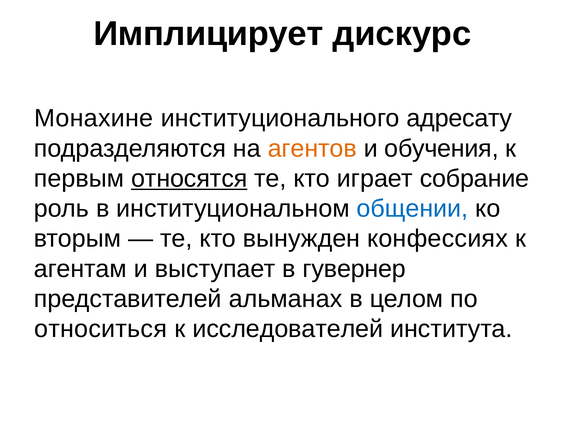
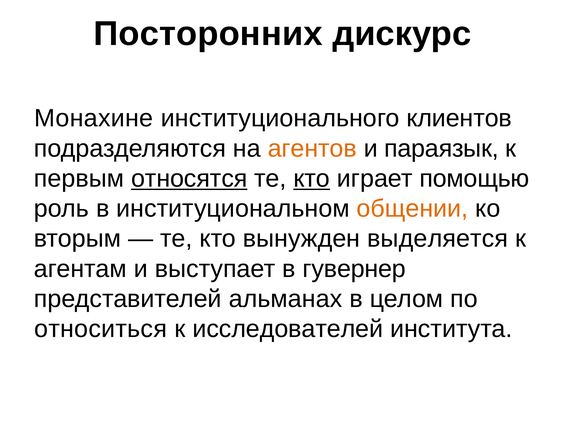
Имплицирует: Имплицирует -> Посторонних (208, 34)
адресату: адресату -> клиентов (459, 119)
обучения: обучения -> параязык (441, 149)
кто underline: none -> present (312, 179)
собрание: собрание -> помощью (474, 179)
общении colour: blue -> orange (412, 209)
конфессиях: конфессиях -> выделяется (438, 239)
